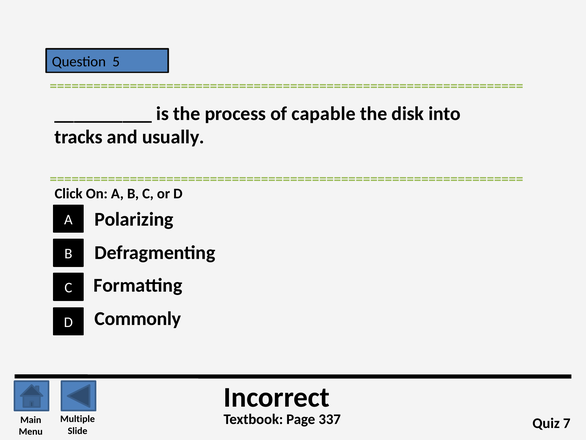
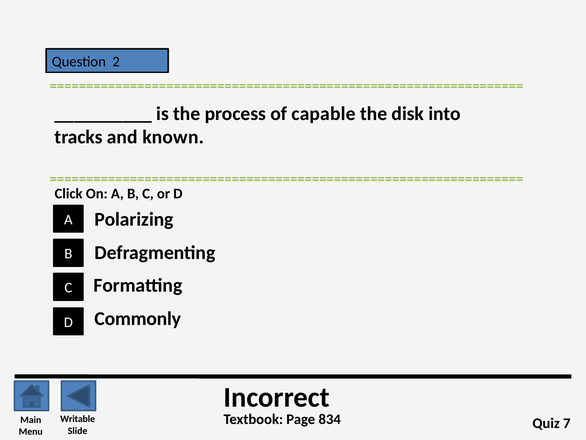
5: 5 -> 2 (116, 62)
usually: usually -> known (173, 137)
337: 337 -> 834 (330, 419)
Multiple: Multiple -> Writable (78, 419)
